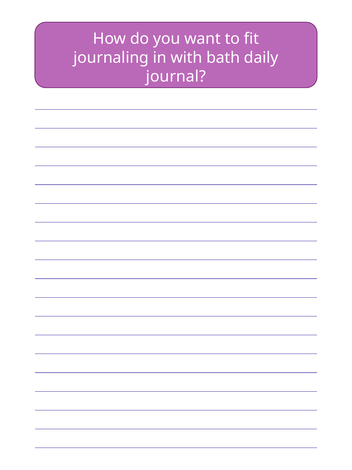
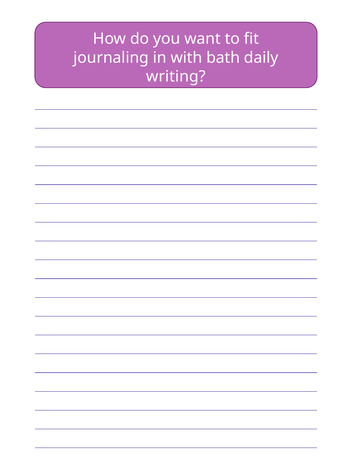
journal: journal -> writing (176, 76)
